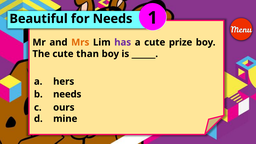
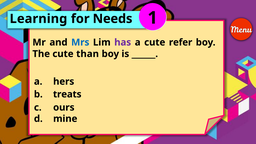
Beautiful: Beautiful -> Learning (38, 19)
Mrs colour: orange -> blue (80, 42)
prize: prize -> refer (181, 42)
b needs: needs -> treats (67, 94)
